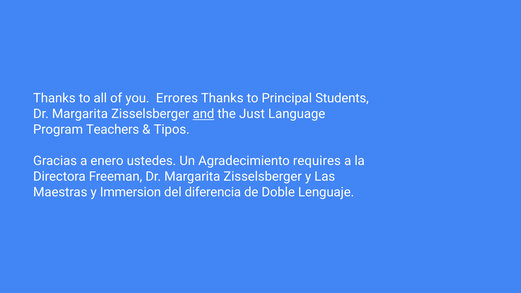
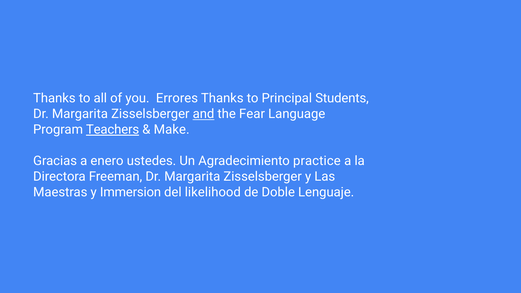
Just: Just -> Fear (252, 114)
Teachers underline: none -> present (113, 130)
Tipos: Tipos -> Make (172, 130)
requires: requires -> practice (317, 161)
diferencia: diferencia -> likelihood (213, 192)
